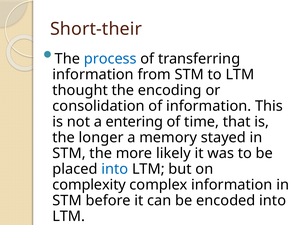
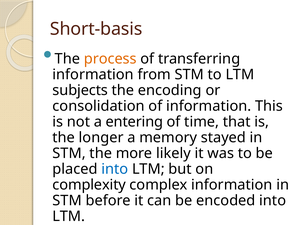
Short-their: Short-their -> Short-basis (96, 29)
process colour: blue -> orange (110, 59)
thought: thought -> subjects (80, 90)
